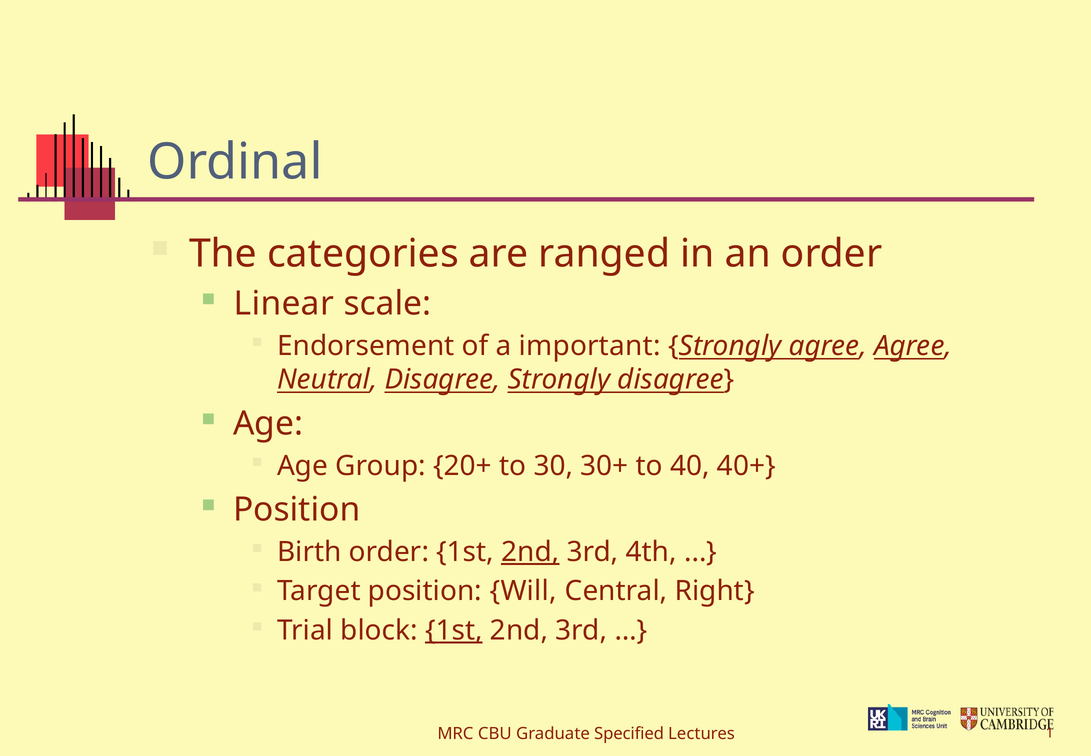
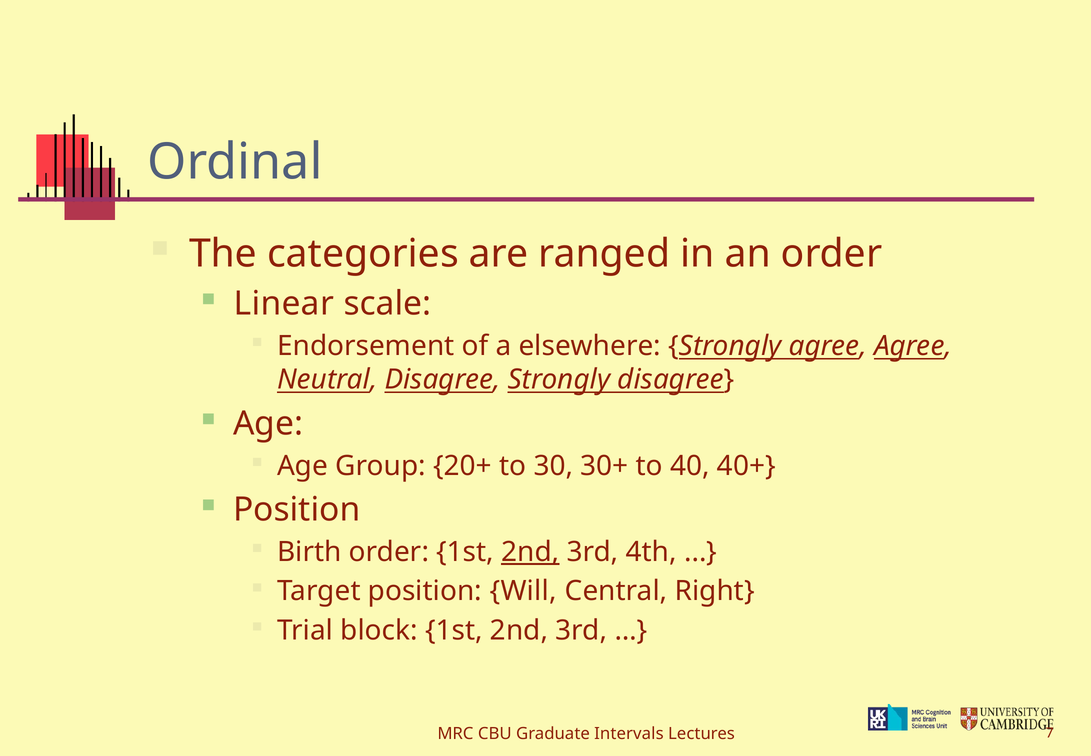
important: important -> elsewhere (590, 346)
1st underline: present -> none (454, 630)
Specified: Specified -> Intervals (629, 733)
1: 1 -> 7 (1050, 732)
